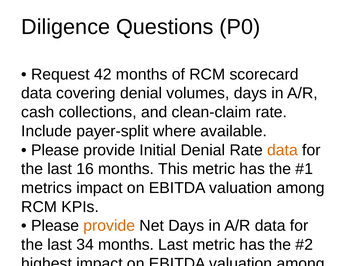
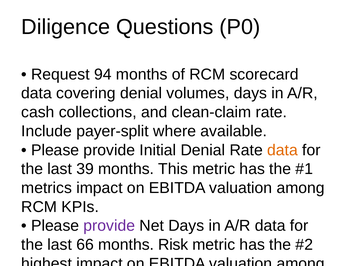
42: 42 -> 94 (103, 74)
16: 16 -> 39 (85, 169)
provide colour: orange -> purple (109, 225)
34: 34 -> 66 (85, 244)
months Last: Last -> Risk (173, 244)
